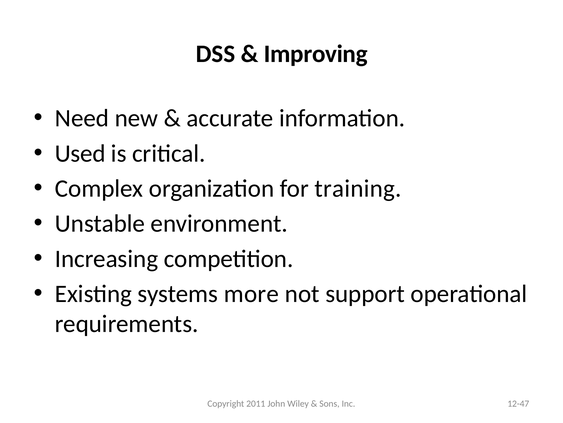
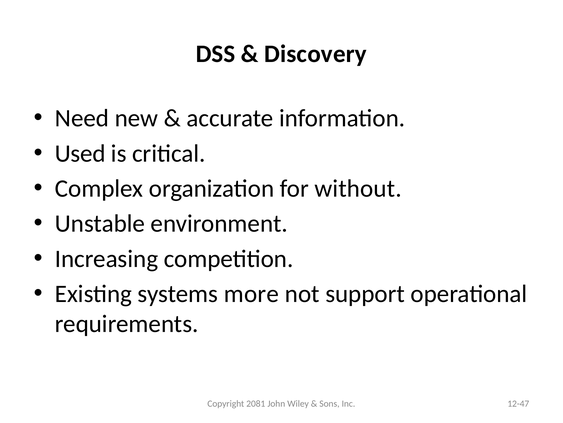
Improving: Improving -> Discovery (315, 54)
training: training -> without (358, 188)
2011: 2011 -> 2081 (256, 403)
